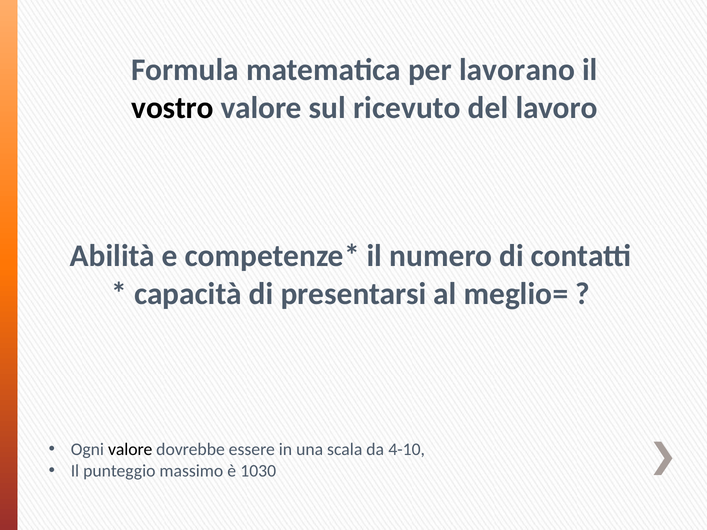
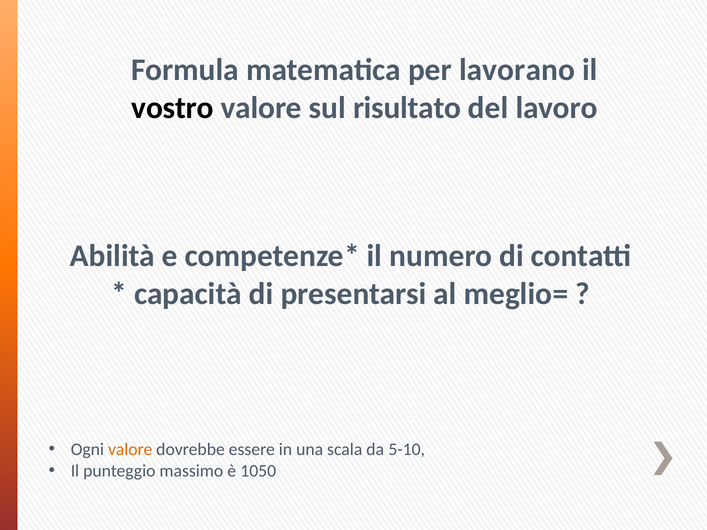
ricevuto: ricevuto -> risultato (407, 108)
valore colour: black -> orange (130, 450)
4-10: 4-10 -> 5-10 (407, 450)
1030: 1030 -> 1050 (258, 471)
